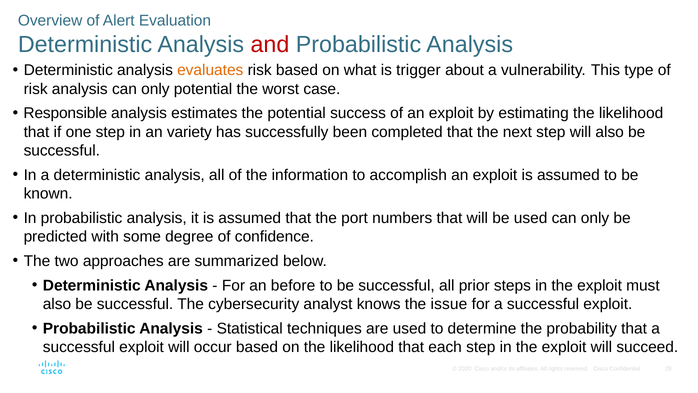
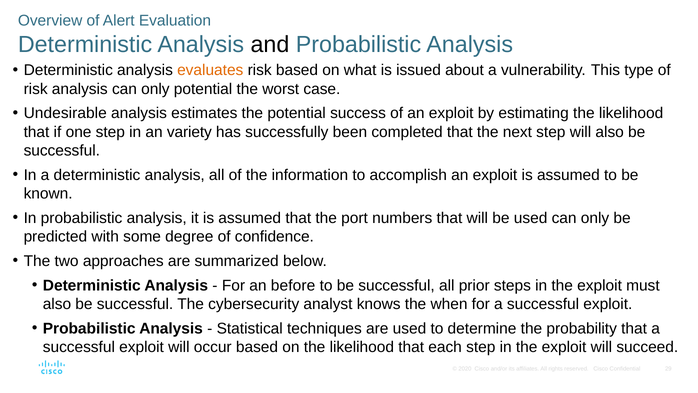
and colour: red -> black (270, 45)
trigger: trigger -> issued (419, 70)
Responsible: Responsible -> Undesirable (65, 113)
issue: issue -> when (449, 304)
